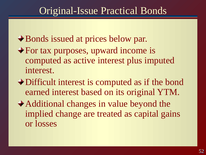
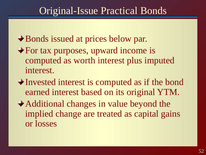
active: active -> worth (84, 60)
Difficult: Difficult -> Invested (41, 82)
